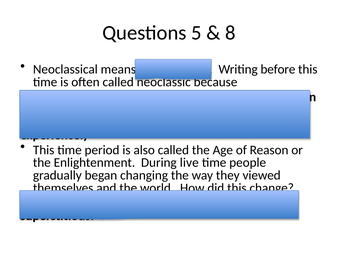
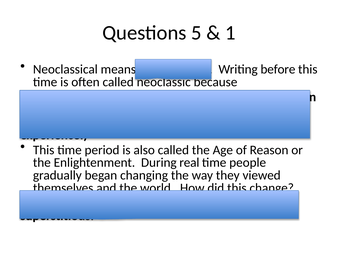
8: 8 -> 1 (230, 33)
live: live -> real (189, 162)
